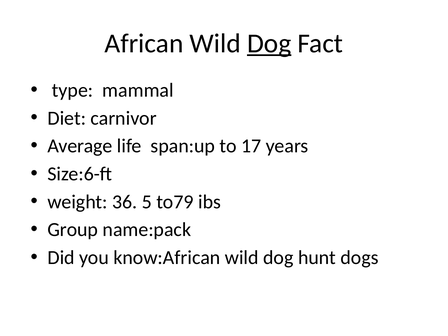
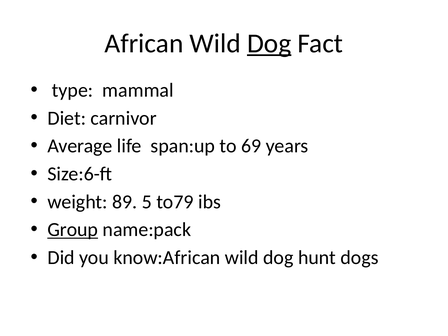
17: 17 -> 69 (251, 146)
36: 36 -> 89 (125, 202)
Group underline: none -> present (73, 230)
